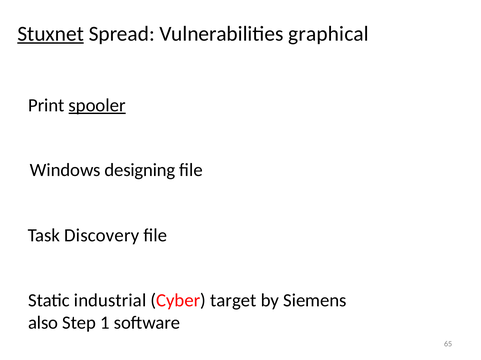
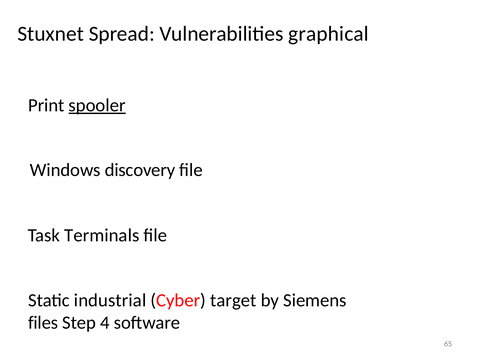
Stuxnet underline: present -> none (51, 34)
designing: designing -> discovery (140, 170)
Discovery: Discovery -> Terminals (102, 236)
also: also -> files (43, 323)
1: 1 -> 4 (105, 323)
